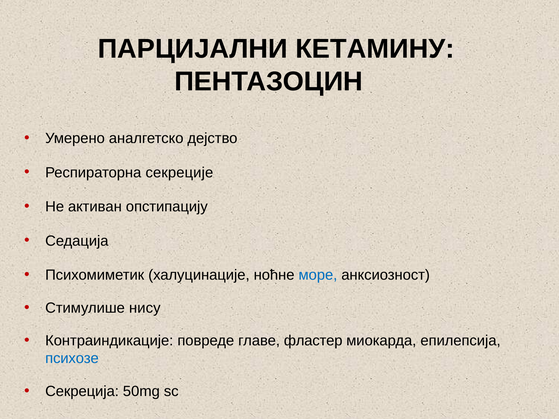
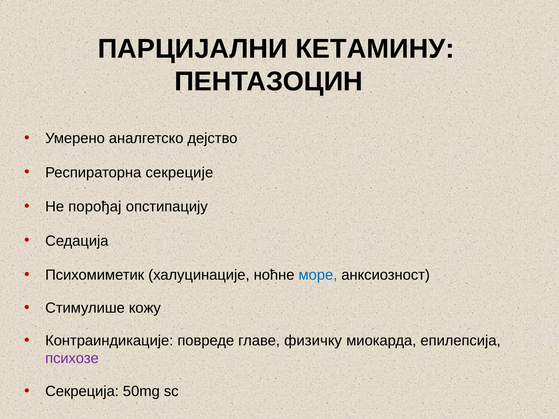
активан: активан -> порођај (95, 207)
нису: нису -> кожу (145, 308)
фластер: фластер -> физичку (313, 341)
психозе colour: blue -> purple (72, 359)
